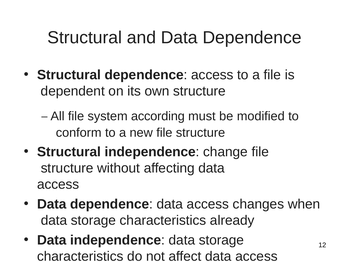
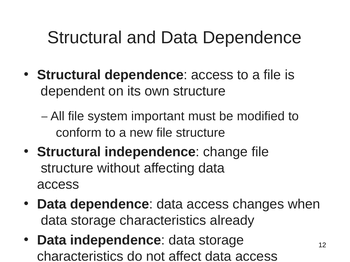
according: according -> important (158, 117)
